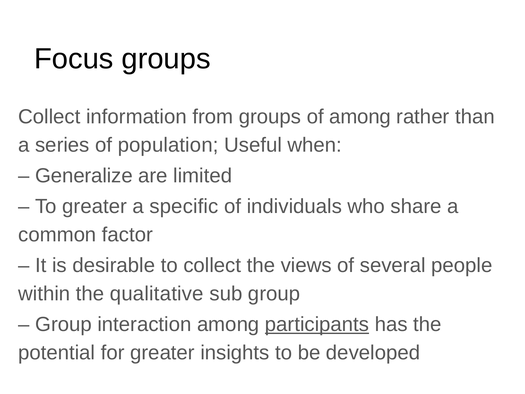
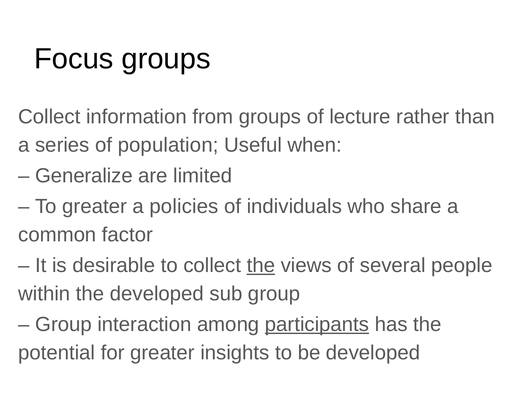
of among: among -> lecture (360, 117)
specific: specific -> policies (184, 206)
the underline: none -> present (261, 265)
the qualitative: qualitative -> developed (157, 294)
